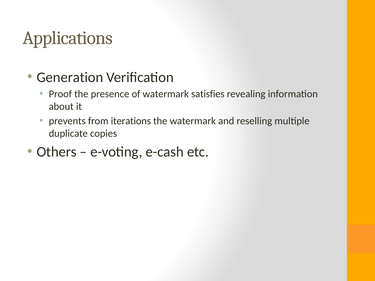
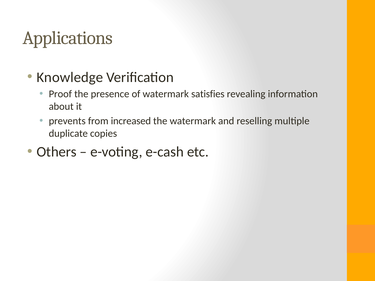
Generation: Generation -> Knowledge (70, 77)
iterations: iterations -> increased (131, 121)
